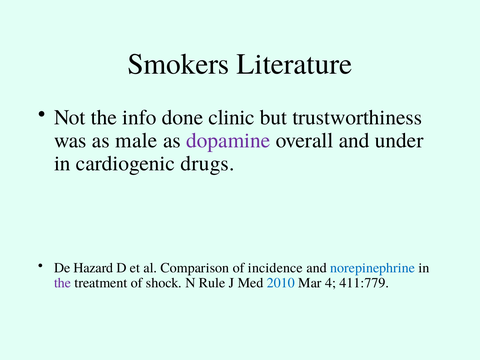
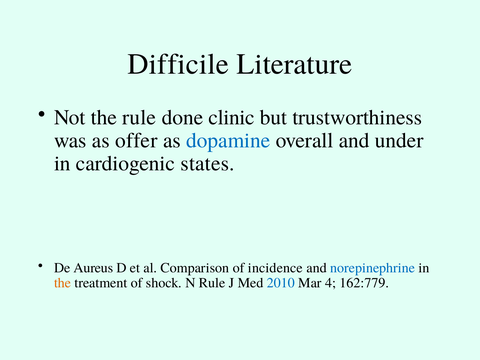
Smokers: Smokers -> Difficile (178, 64)
the info: info -> rule (139, 117)
male: male -> offer (136, 140)
dopamine colour: purple -> blue (228, 140)
drugs: drugs -> states (208, 164)
Hazard: Hazard -> Aureus (93, 268)
the colour: purple -> orange (63, 283)
411:779: 411:779 -> 162:779 (364, 283)
